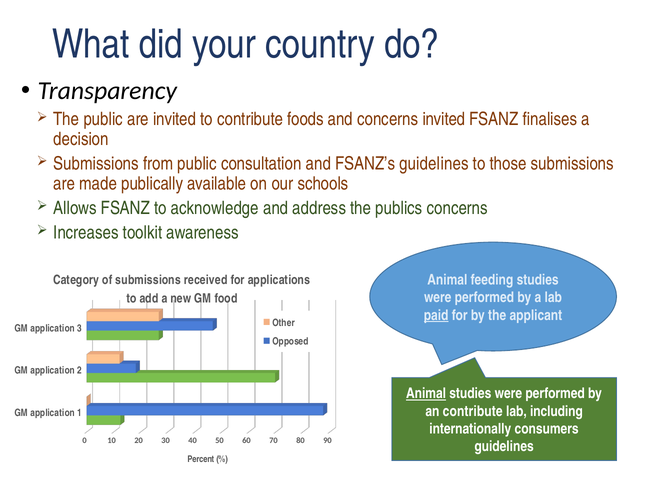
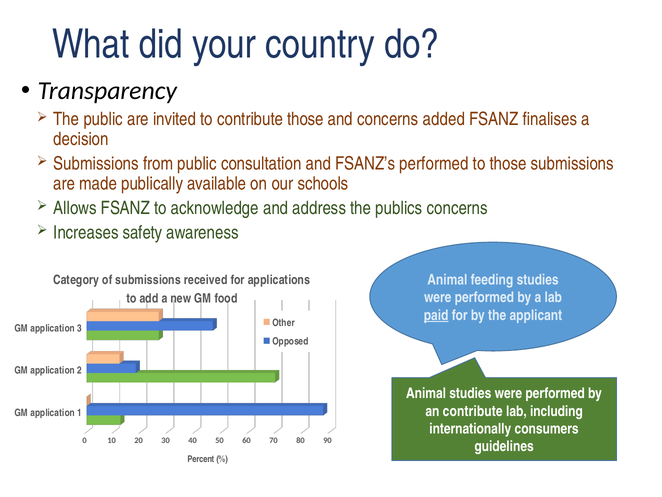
contribute foods: foods -> those (306, 119)
concerns invited: invited -> added (444, 119)
FSANZ’s guidelines: guidelines -> performed (434, 163)
toolkit: toolkit -> safety (143, 232)
Animal underline: present -> none (426, 393)
